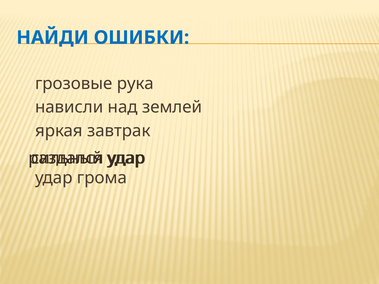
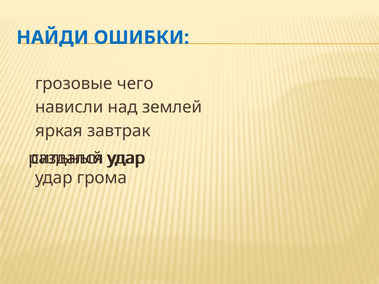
рука: рука -> чего (135, 84)
